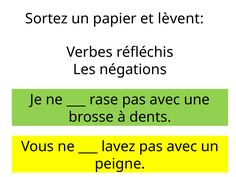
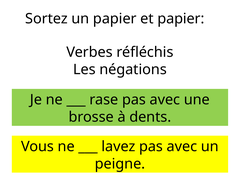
et lèvent: lèvent -> papier (181, 19)
